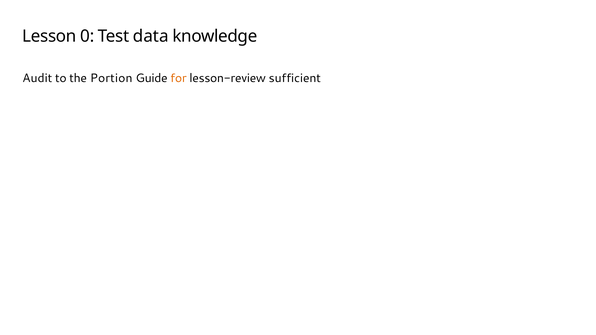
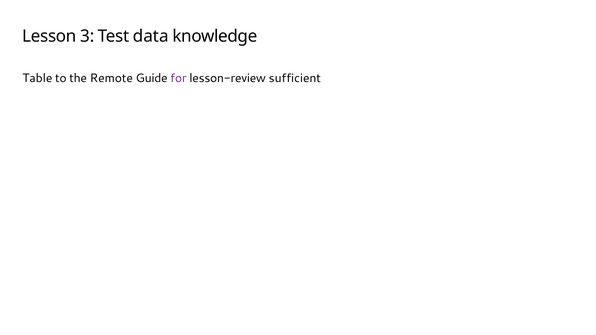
0: 0 -> 3 (87, 36)
Audit: Audit -> Table (37, 78)
Portion: Portion -> Remote (111, 78)
for colour: orange -> purple (178, 78)
